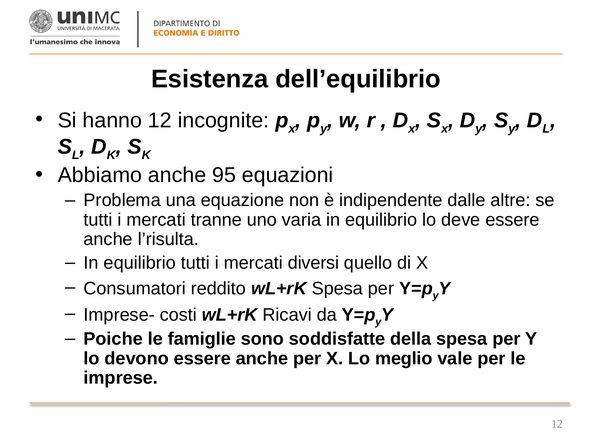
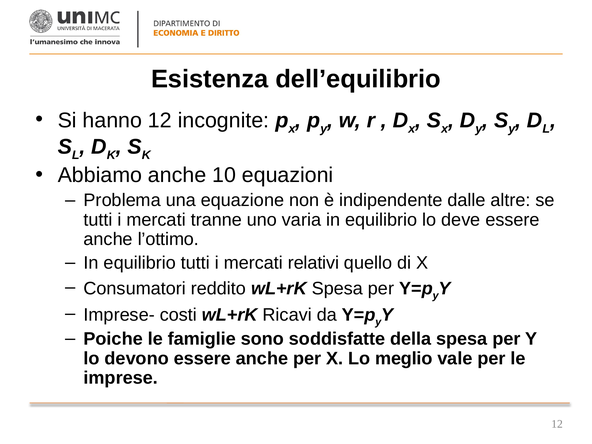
95: 95 -> 10 (224, 175)
l’risulta: l’risulta -> l’ottimo (168, 239)
diversi: diversi -> relativi (313, 263)
